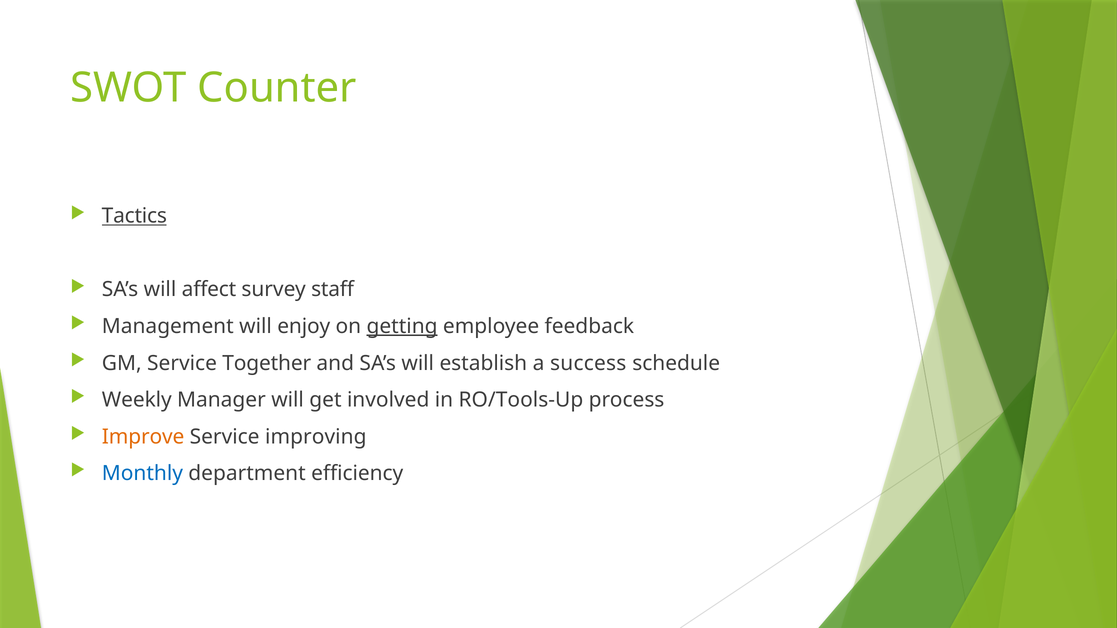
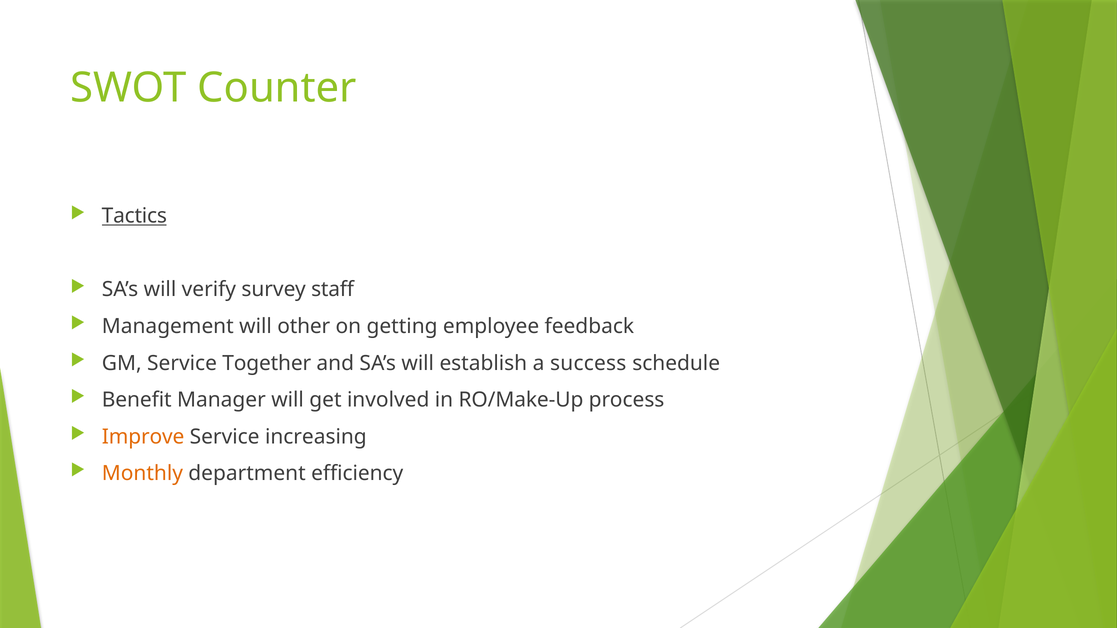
affect: affect -> verify (209, 290)
enjoy: enjoy -> other (304, 327)
getting underline: present -> none (402, 327)
Weekly: Weekly -> Benefit (137, 400)
RO/Tools-Up: RO/Tools-Up -> RO/Make-Up (521, 400)
improving: improving -> increasing (316, 437)
Monthly colour: blue -> orange (142, 474)
